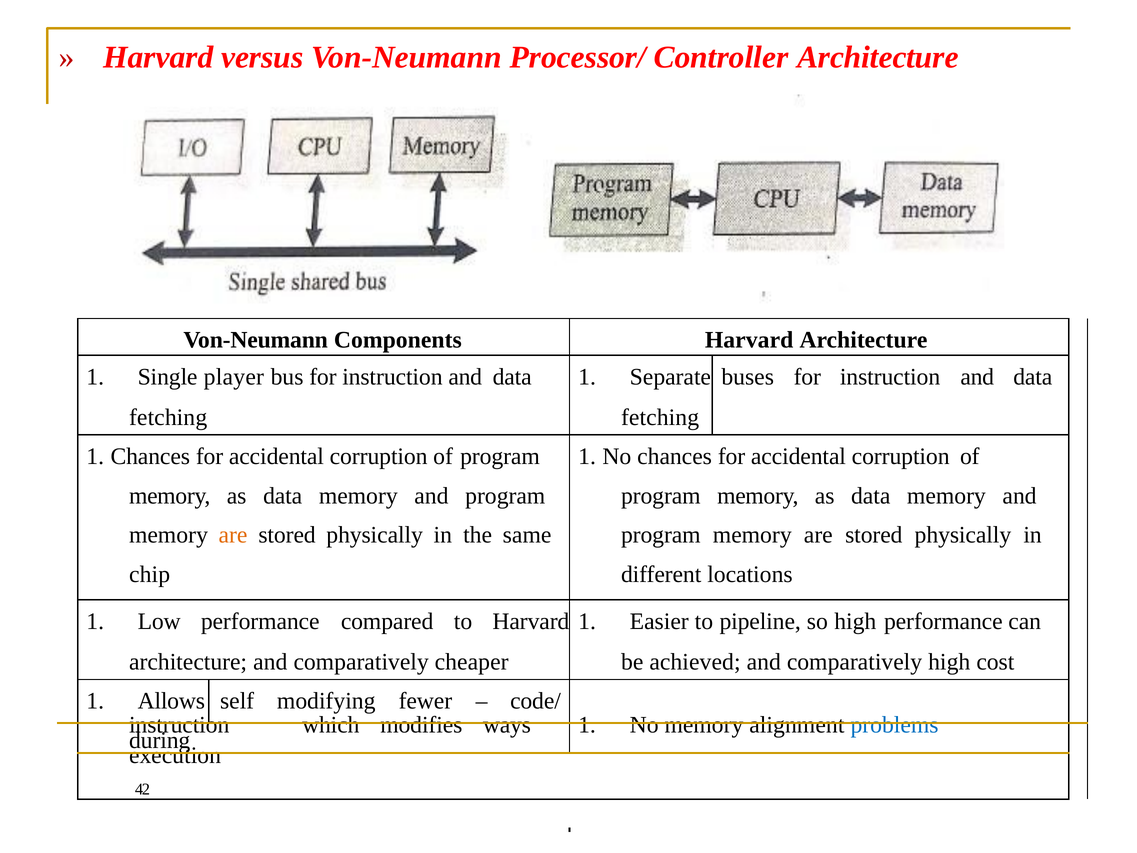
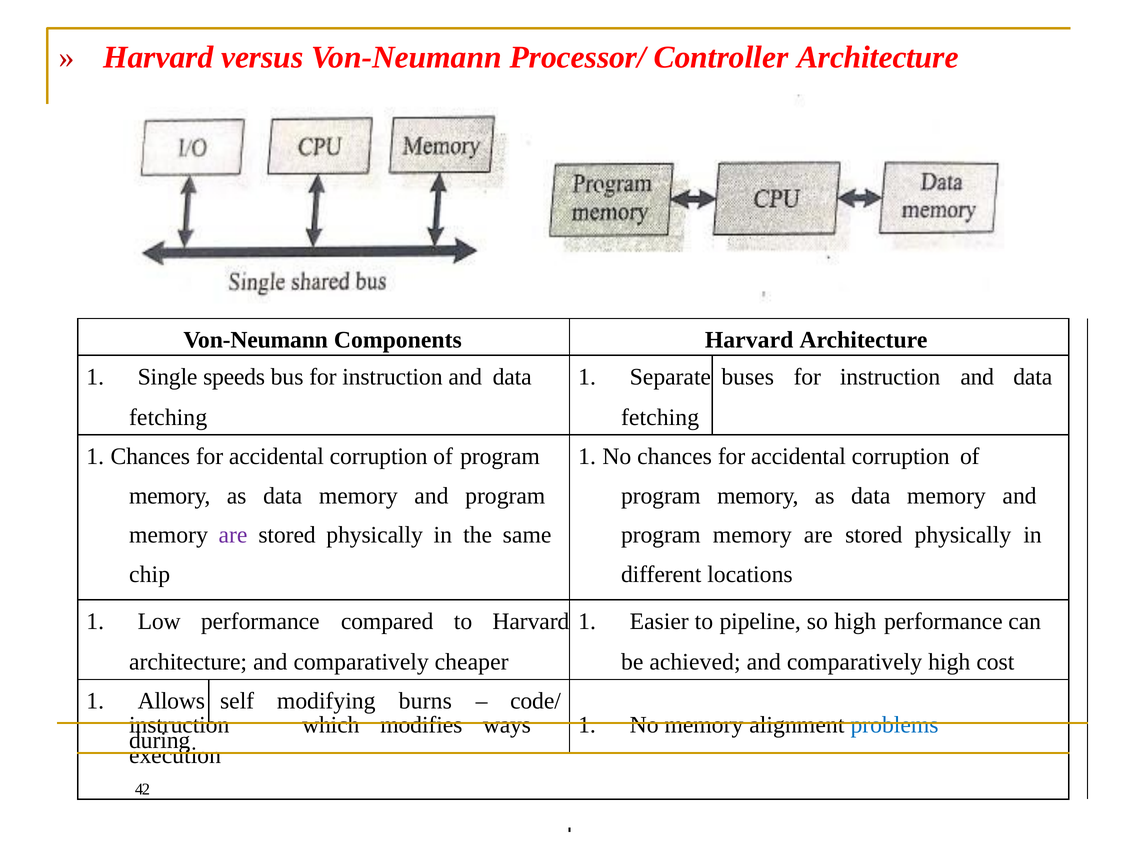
player: player -> speeds (234, 377)
are colour: orange -> purple (233, 535)
fewer: fewer -> burns (425, 701)
